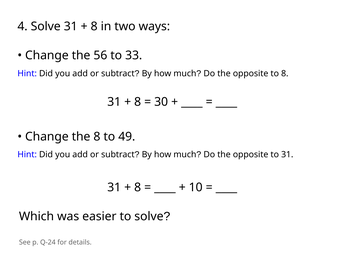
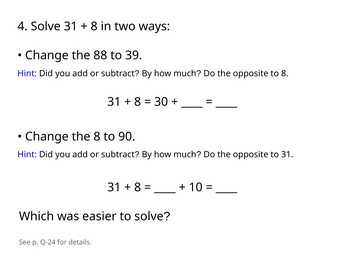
56: 56 -> 88 (100, 55)
33: 33 -> 39 (134, 55)
49: 49 -> 90 (127, 137)
